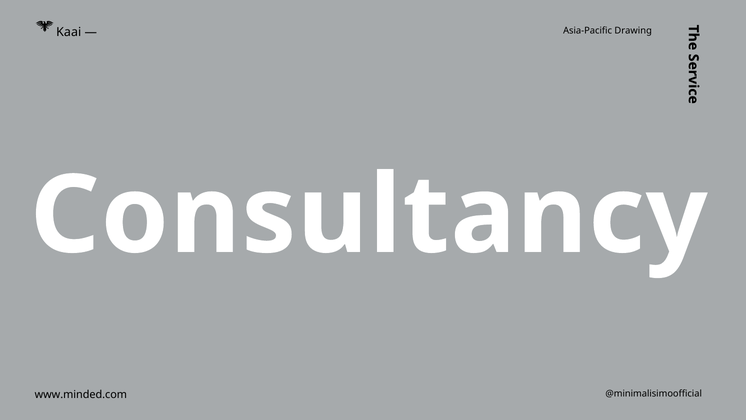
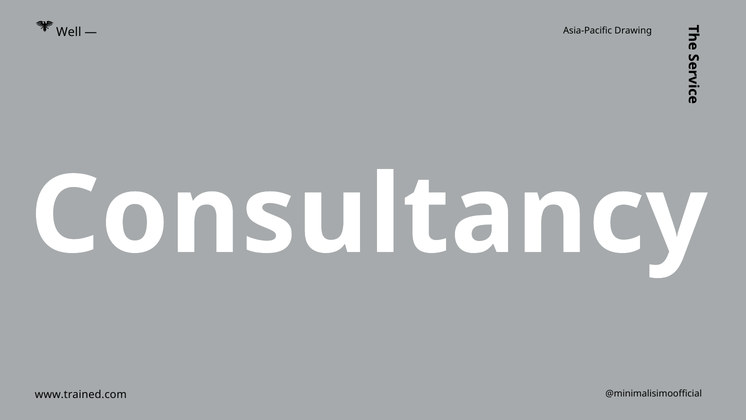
Kaai: Kaai -> Well (69, 32)
www.minded.com: www.minded.com -> www.trained.com (81, 394)
